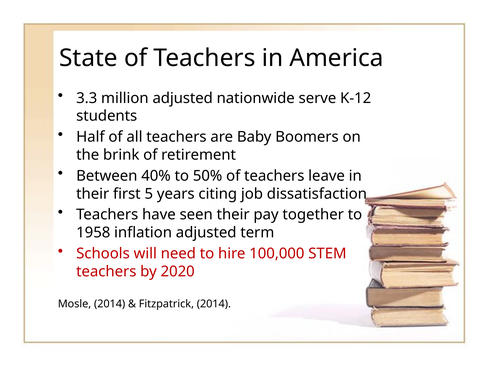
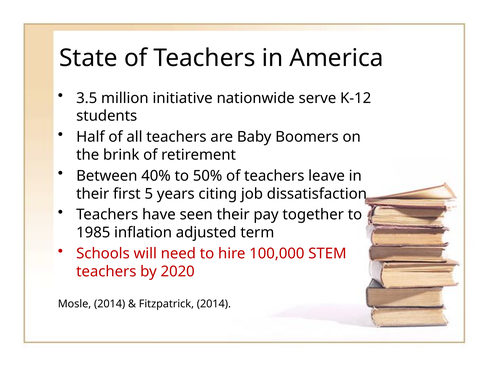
3.3: 3.3 -> 3.5 (87, 98)
million adjusted: adjusted -> initiative (183, 98)
1958: 1958 -> 1985 (93, 232)
